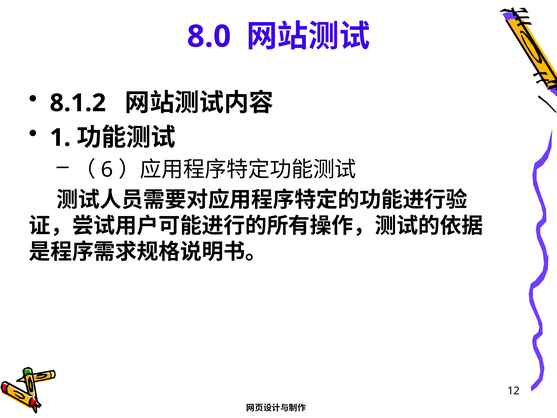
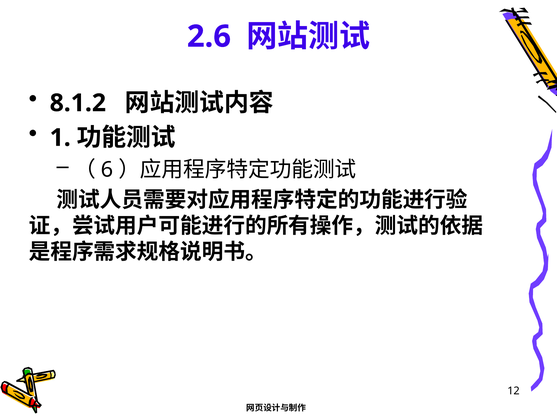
8.0: 8.0 -> 2.6 (209, 36)
